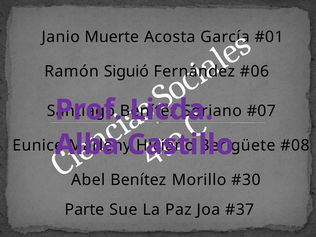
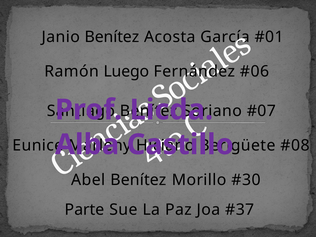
Janio Muerte: Muerte -> Benítez (112, 37)
Siguió: Siguió -> Luego (126, 71)
